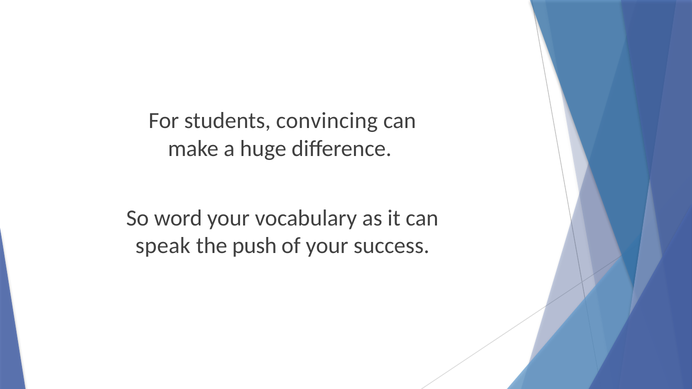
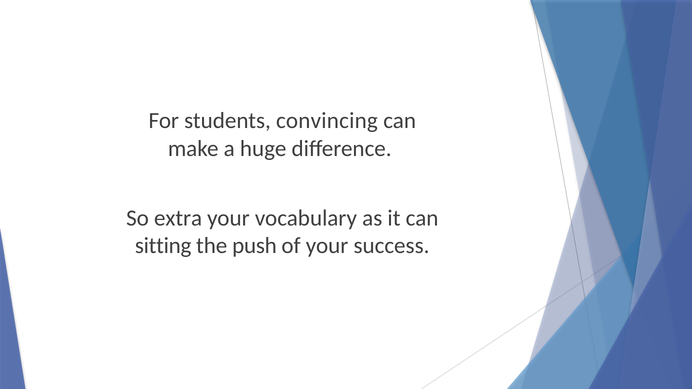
word: word -> extra (178, 218)
speak: speak -> sitting (163, 246)
